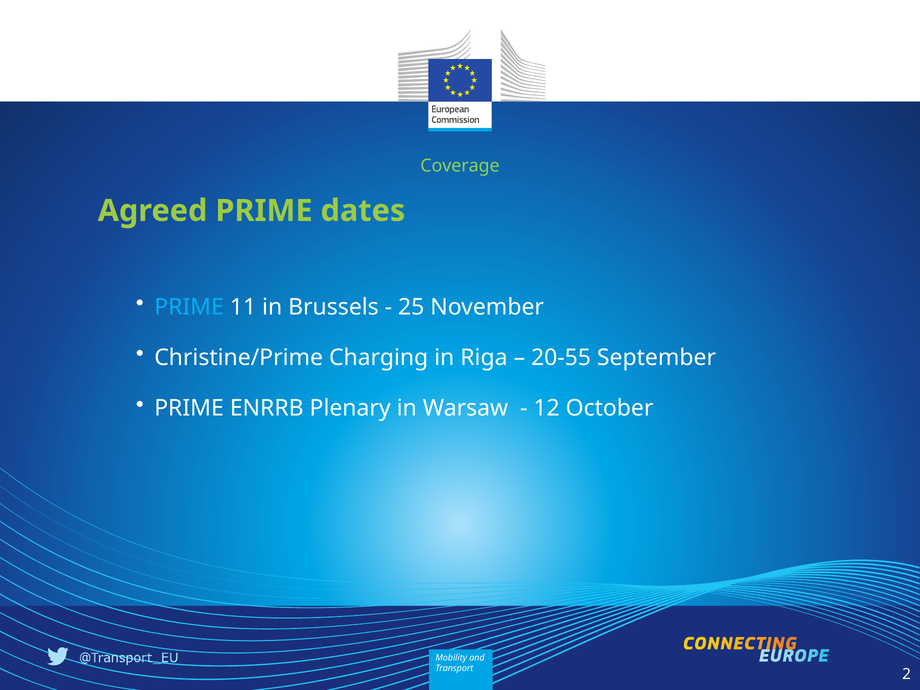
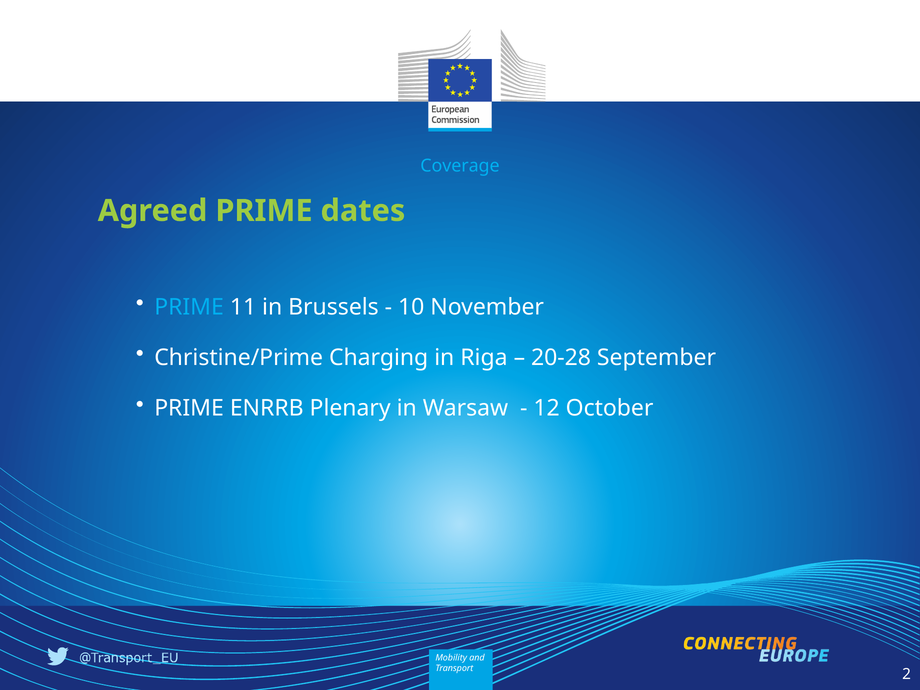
Coverage colour: light green -> light blue (460, 166)
25: 25 -> 10 (411, 307)
20-55: 20-55 -> 20-28 (561, 358)
